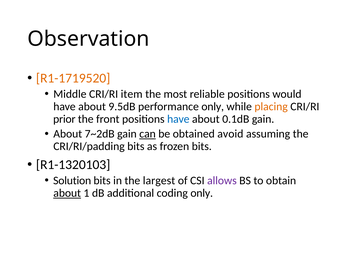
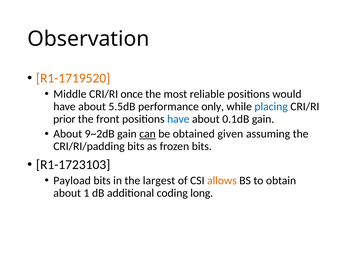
item: item -> once (132, 94)
9.5dB: 9.5dB -> 5.5dB (122, 107)
placing colour: orange -> blue (271, 107)
7~2dB: 7~2dB -> 9~2dB (100, 134)
avoid: avoid -> given (230, 134)
R1-1320103: R1-1320103 -> R1-1723103 (73, 165)
Solution: Solution -> Payload (72, 181)
allows colour: purple -> orange (222, 181)
about underline: present -> none (67, 193)
coding only: only -> long (202, 193)
